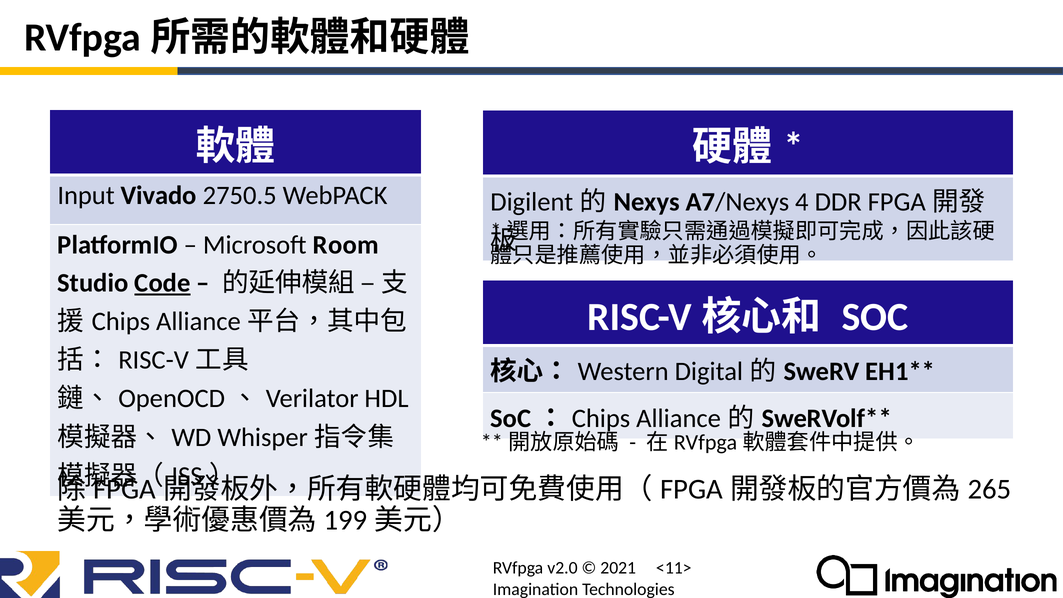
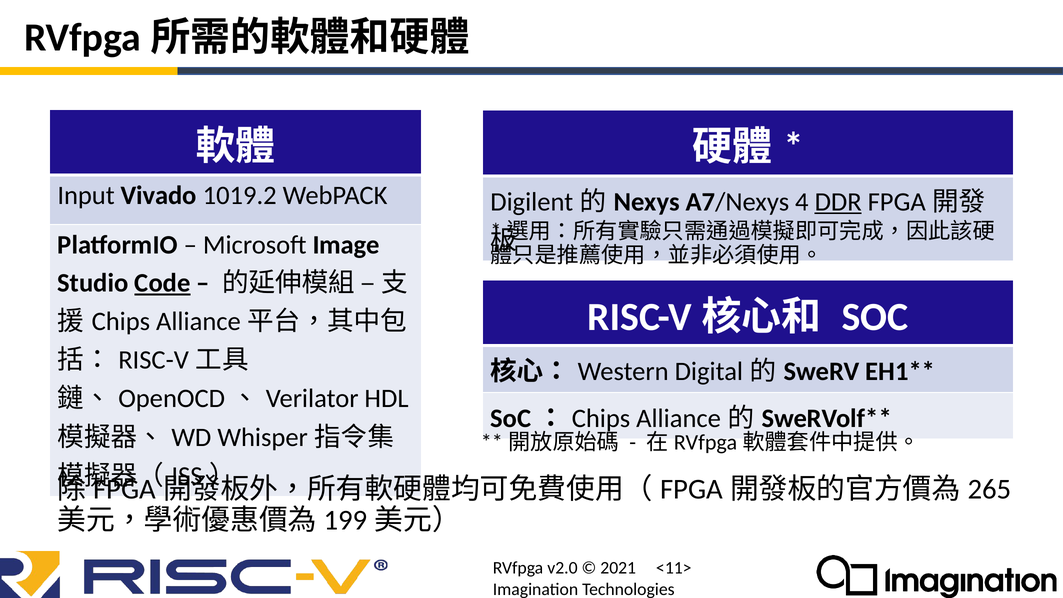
2750.5: 2750.5 -> 1019.2 (240, 196)
DDR underline: none -> present (838, 202)
Room: Room -> Image (346, 245)
